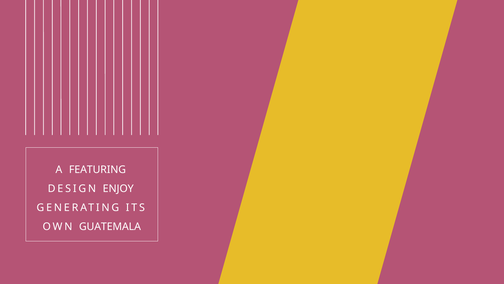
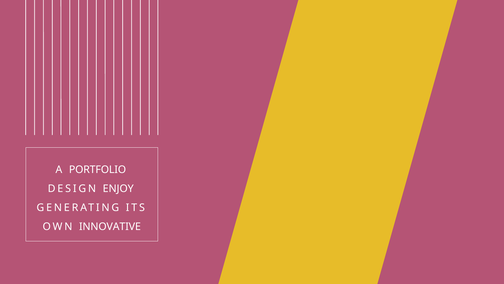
FEATURING: FEATURING -> PORTFOLIO (97, 170)
GUATEMALA: GUATEMALA -> INNOVATIVE (110, 226)
